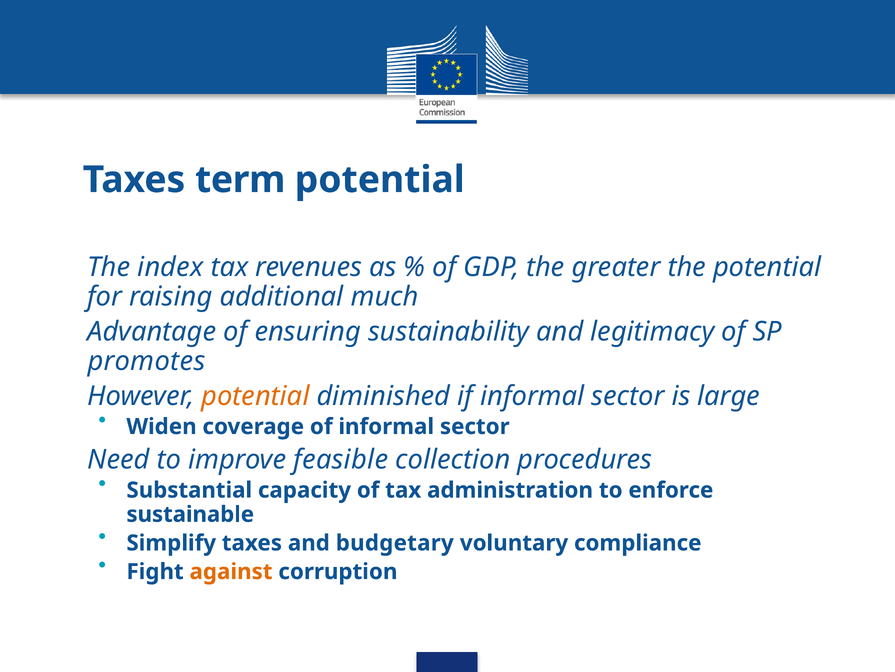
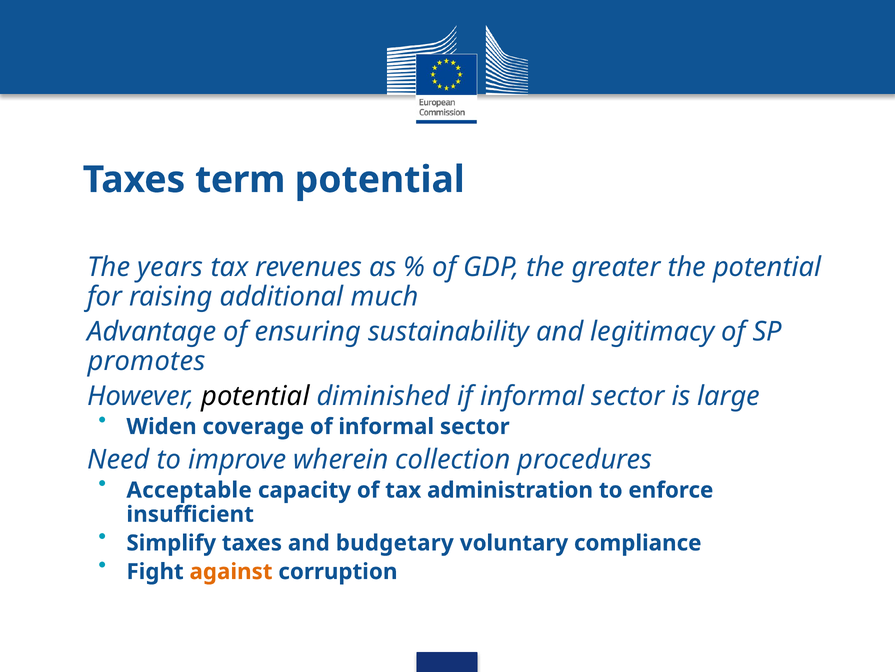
index: index -> years (170, 267)
potential colour: orange -> black (255, 396)
feasible: feasible -> wherein (341, 459)
Substantial: Substantial -> Acceptable (189, 490)
sustainable: sustainable -> insufficient (190, 514)
